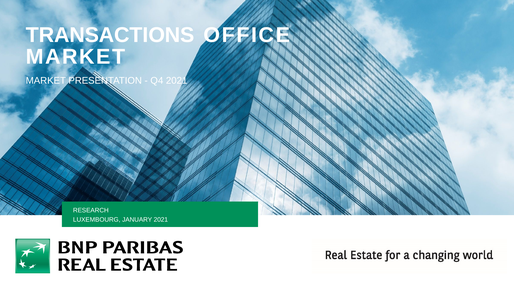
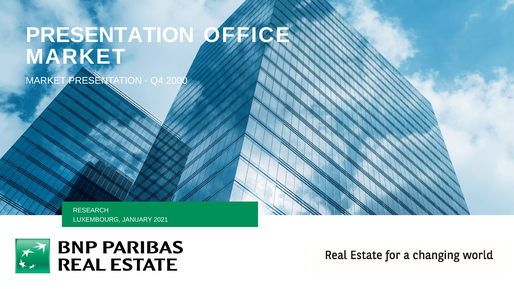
TRANSACTIONS: TRANSACTIONS -> PRESENTATION (110, 35)
Q4 2021: 2021 -> 2000 (177, 81)
